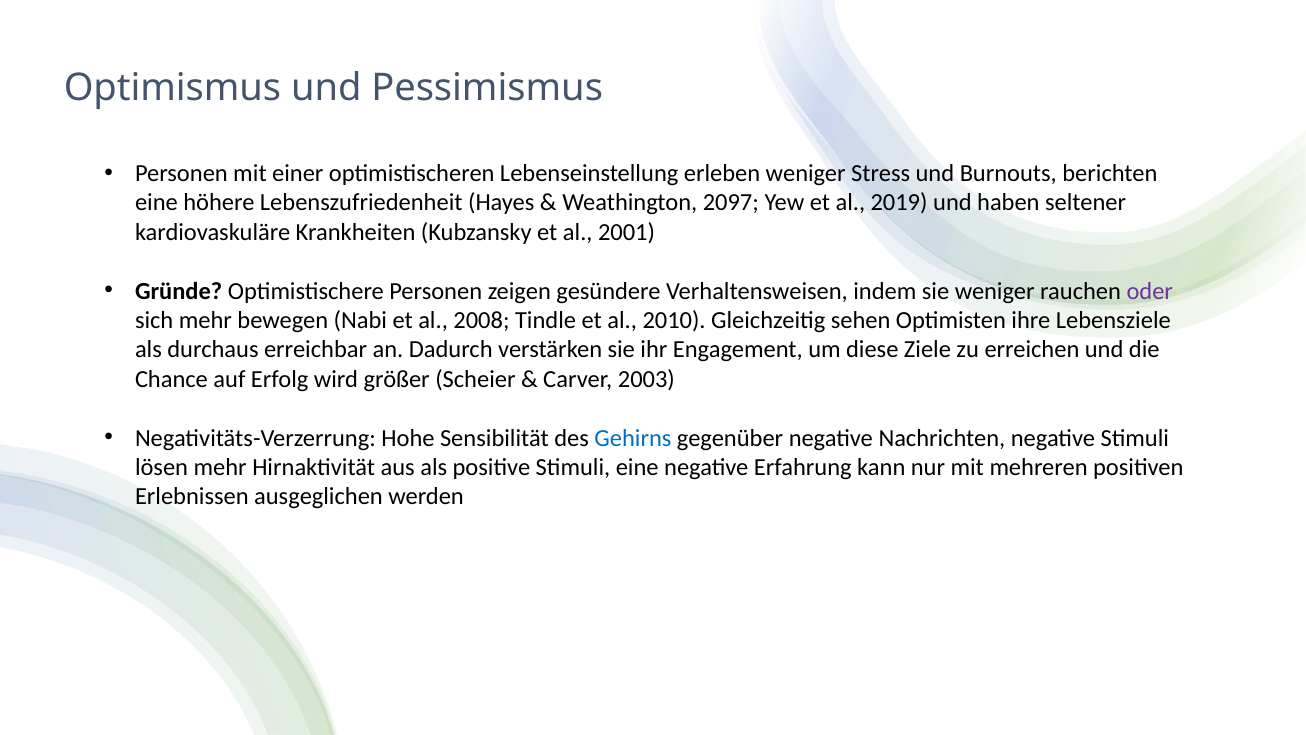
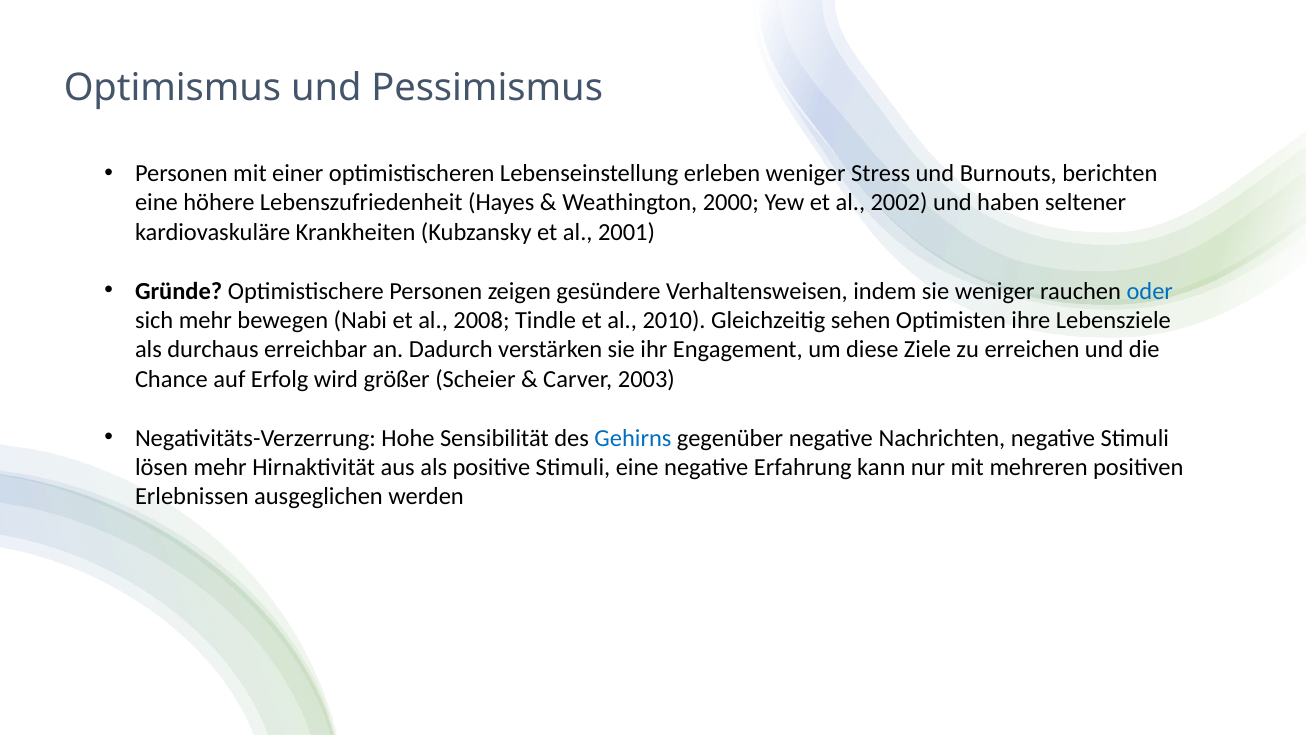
2097: 2097 -> 2000 (731, 203)
2019: 2019 -> 2002 (899, 203)
oder colour: purple -> blue (1150, 291)
